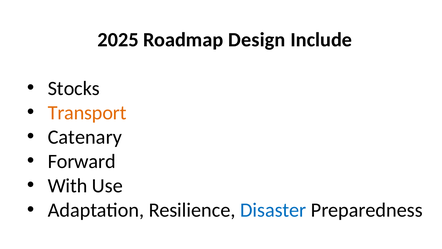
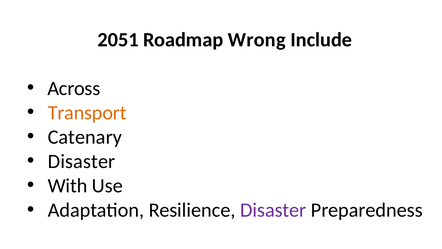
2025: 2025 -> 2051 (118, 40)
Design: Design -> Wrong (257, 40)
Stocks: Stocks -> Across (74, 88)
Forward: Forward -> Disaster (82, 161)
Disaster colour: blue -> purple (273, 210)
